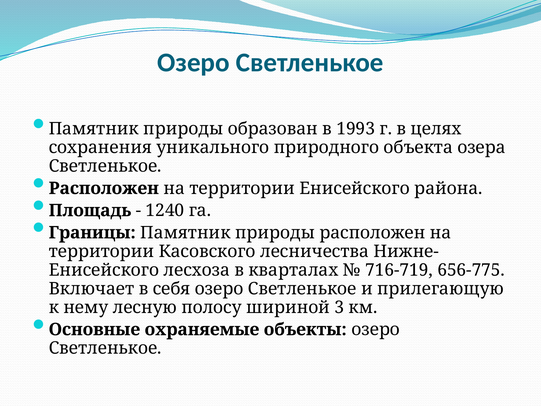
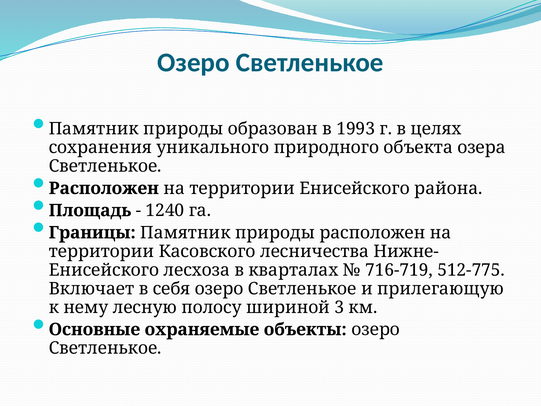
656-775: 656-775 -> 512-775 (471, 270)
